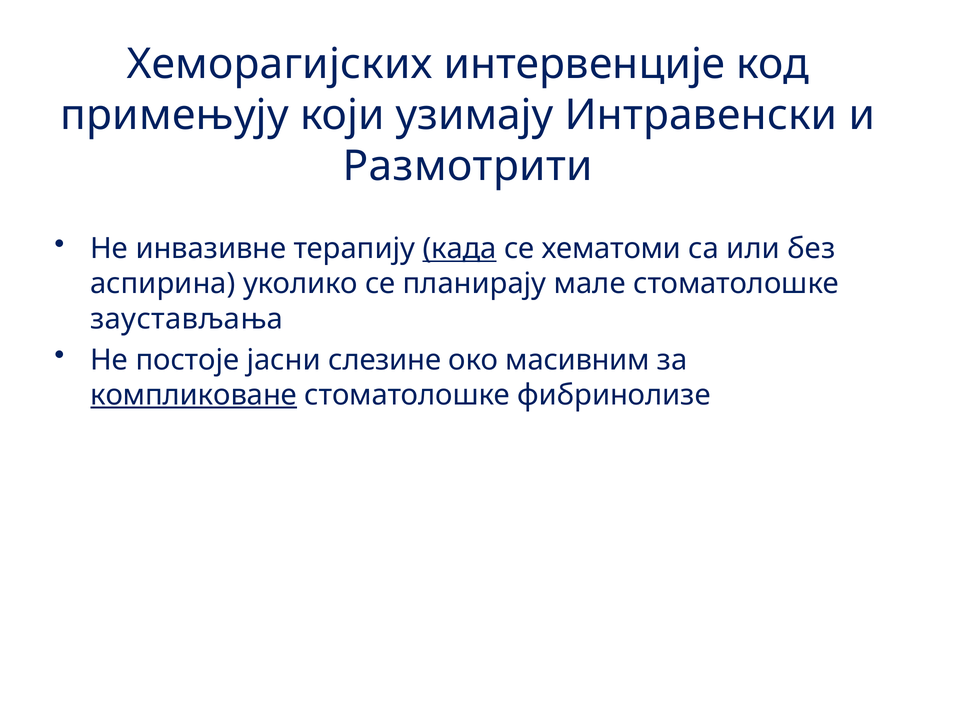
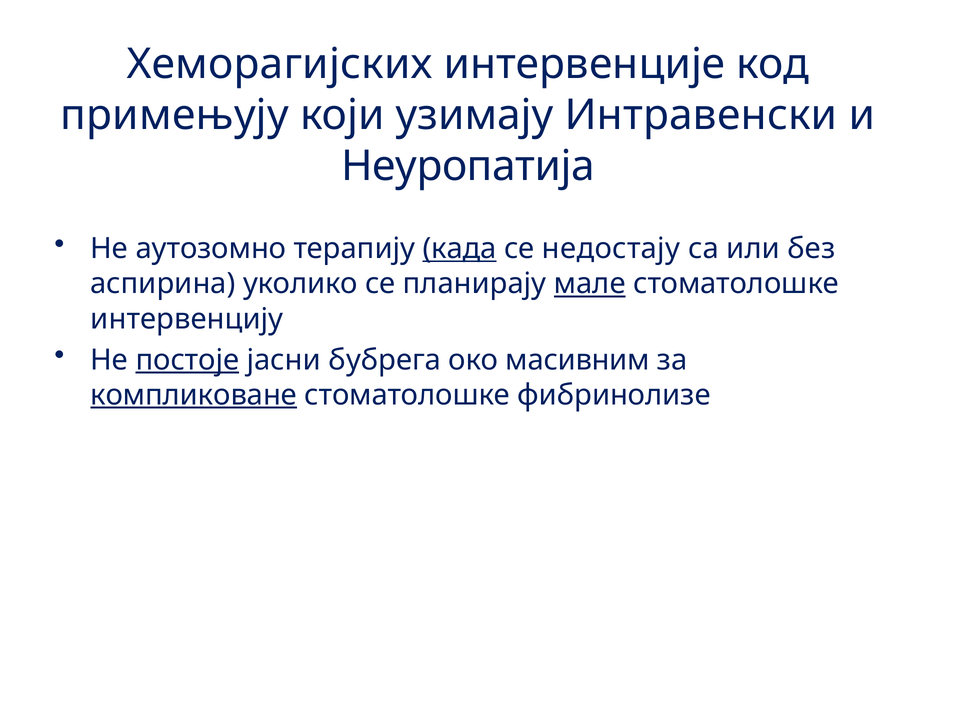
Размотрити: Размотрити -> Неуропатија (468, 166)
инвазивне: инвазивне -> аутозомно (211, 249)
хематоми: хематоми -> недостају (611, 249)
мале underline: none -> present (590, 284)
заустављања: заустављања -> интервенцију (187, 319)
постоје underline: none -> present (187, 360)
слезине: слезине -> бубрега (385, 360)
